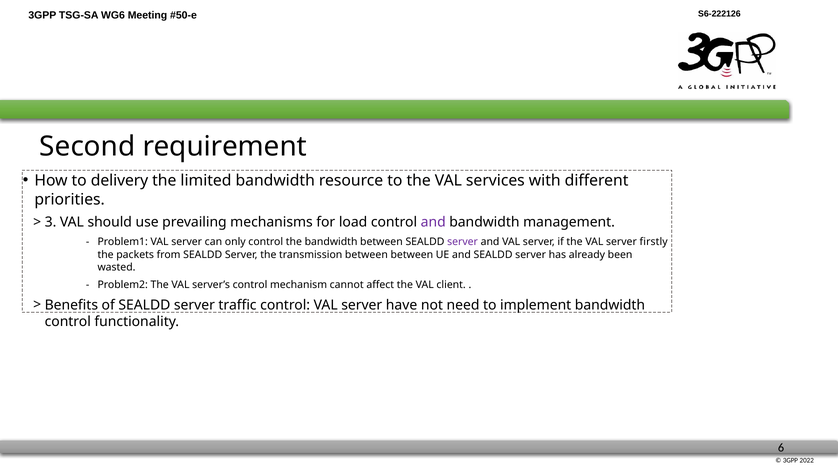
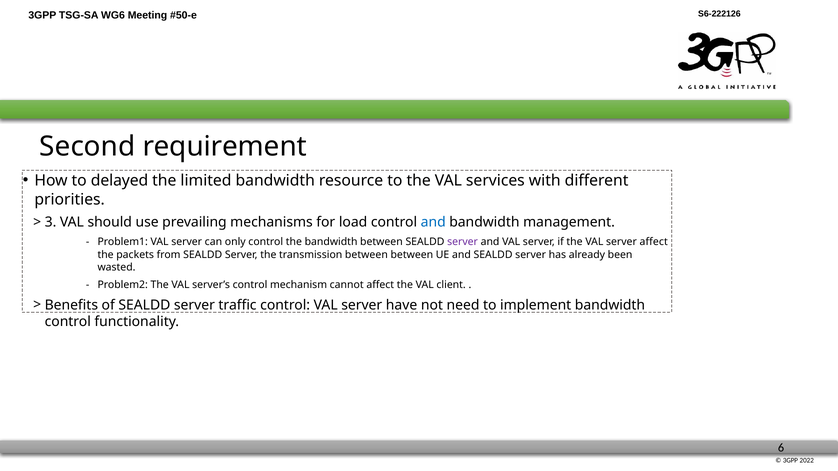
delivery: delivery -> delayed (120, 181)
and colour: purple -> blue (433, 223)
server firstly: firstly -> affect (654, 242)
